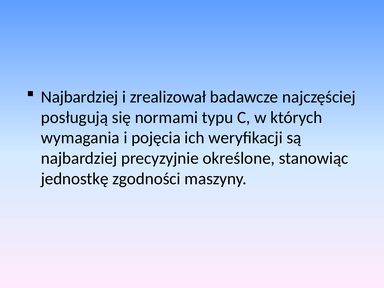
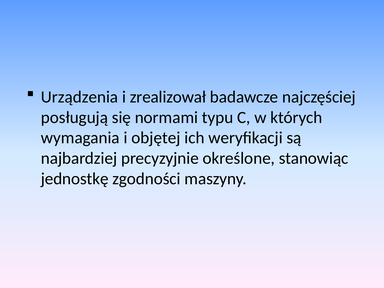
Najbardziej: Najbardziej -> Urządzenia (80, 97)
pojęcia: pojęcia -> objętej (156, 138)
